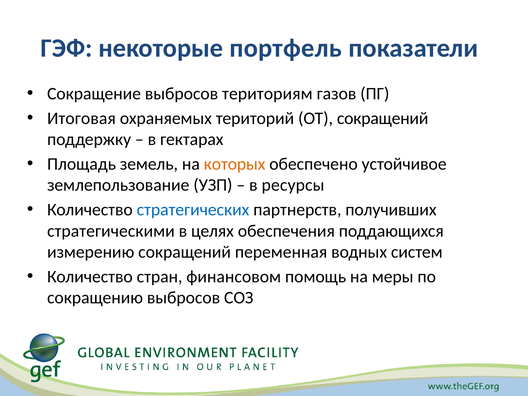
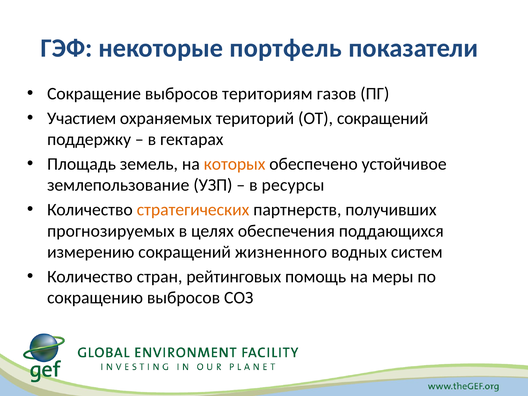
Итоговая: Итоговая -> Участием (82, 118)
стратегических colour: blue -> orange (193, 210)
стратегическими: стратегическими -> прогнозируемых (111, 231)
переменная: переменная -> жизненного (281, 252)
финансовом: финансовом -> рейтинговых (234, 277)
